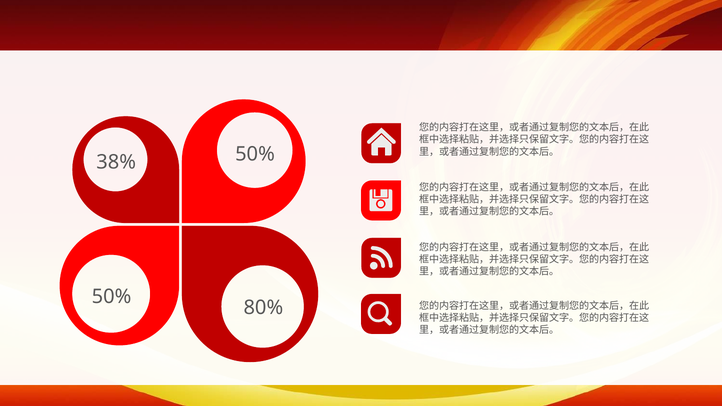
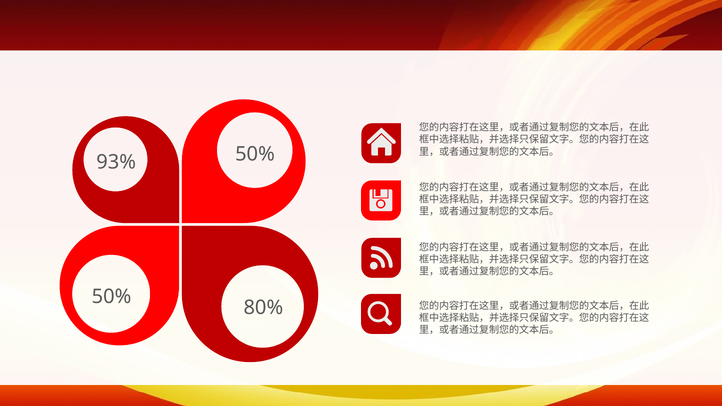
38%: 38% -> 93% (116, 162)
